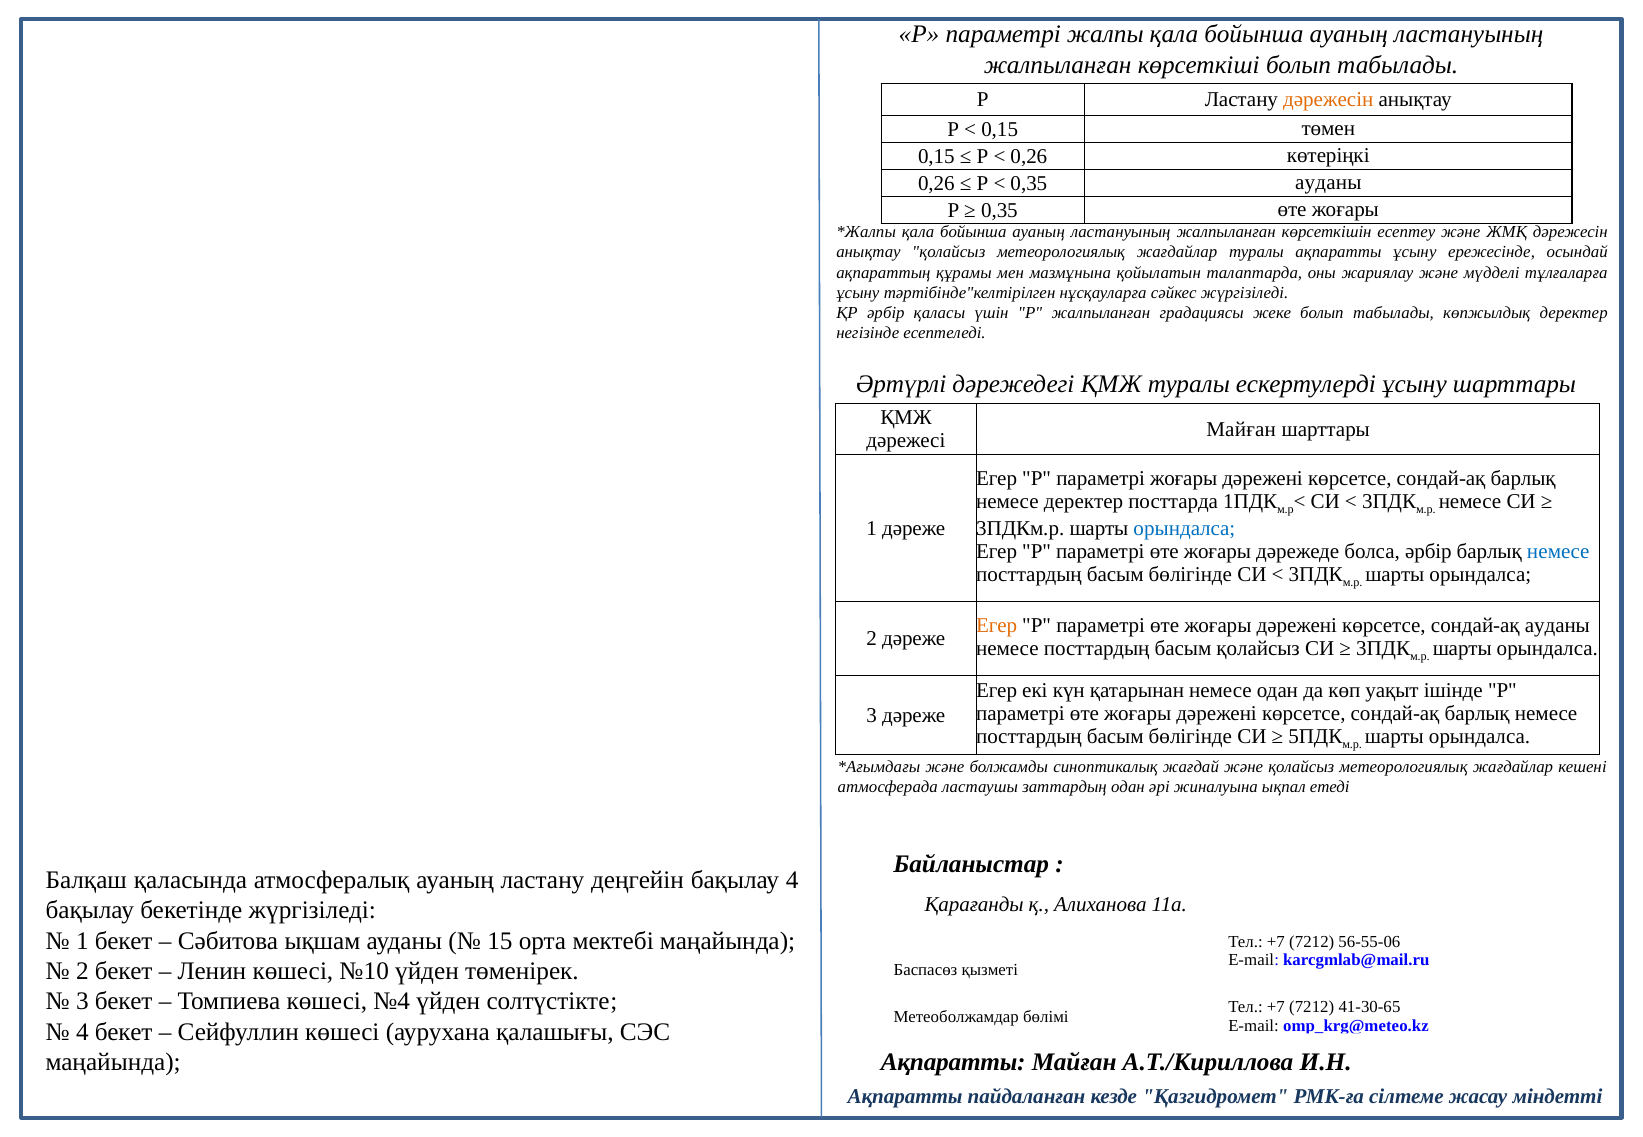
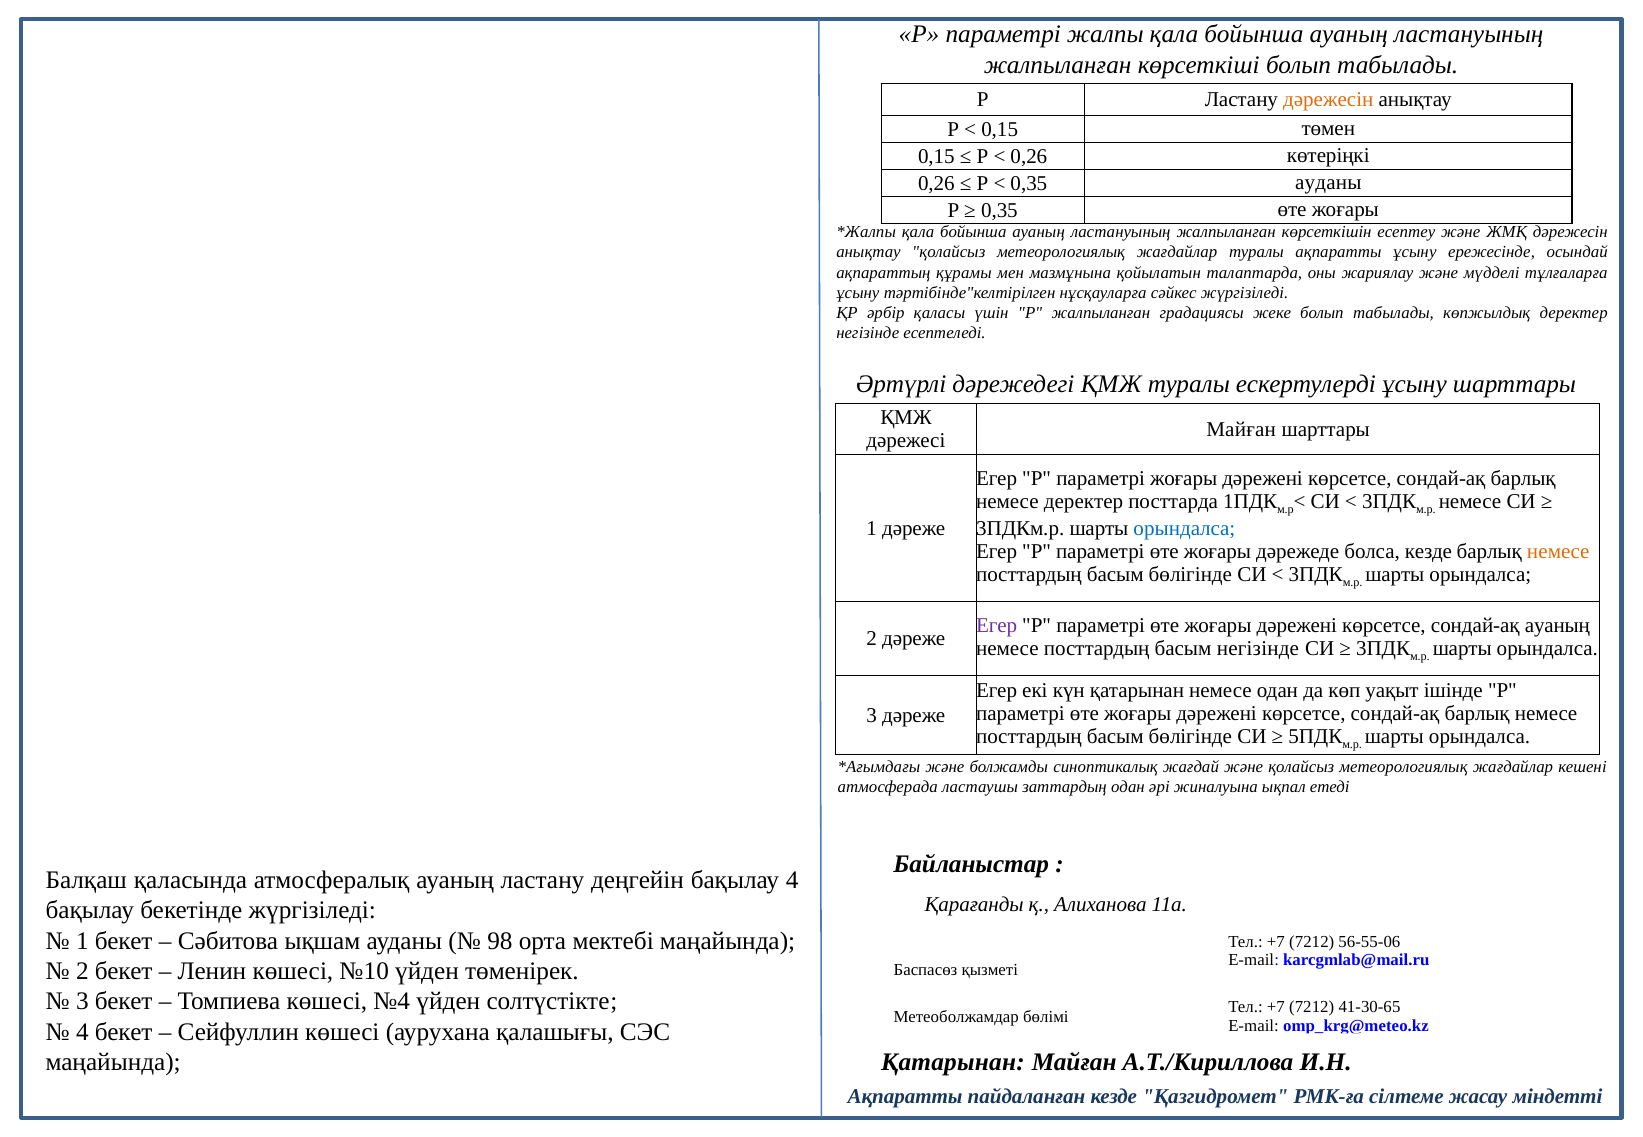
болса әрбір: әрбір -> кезде (1428, 552)
немесе colour: blue -> orange (1558, 552)
Егер colour: orange -> purple (997, 625)
сондай-ақ ауданы: ауданы -> ауаның (1557, 625)
басым қолайсыз: қолайсыз -> негізінде (1258, 649)
15: 15 -> 98 (500, 941)
Ақпаратты: Ақпаратты -> Қатарынан (953, 1062)
